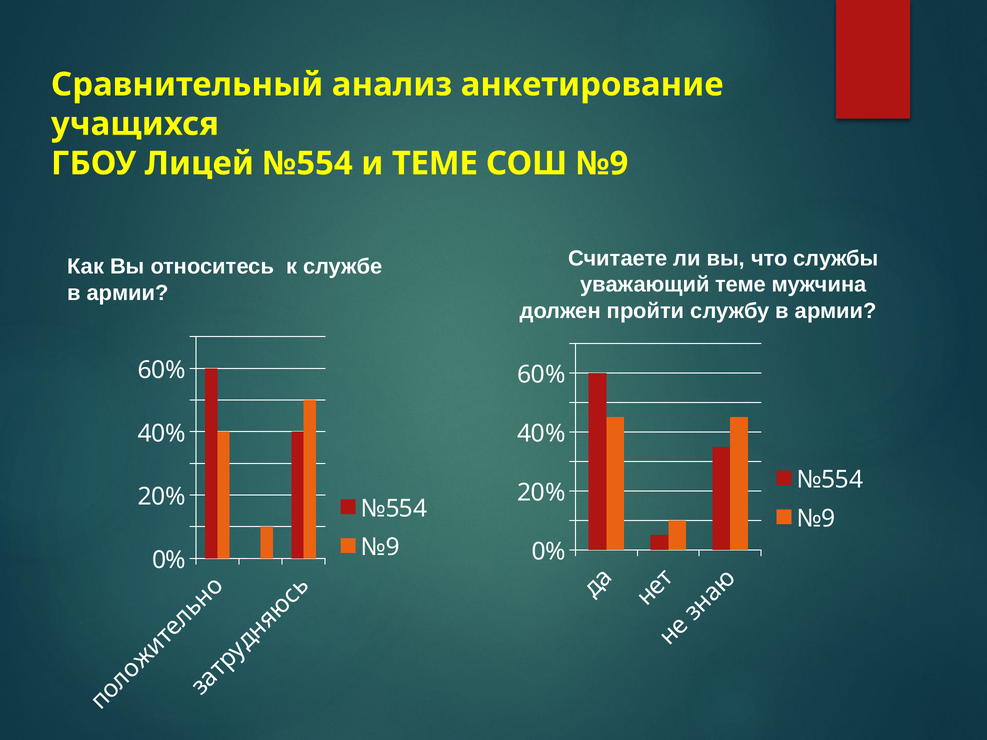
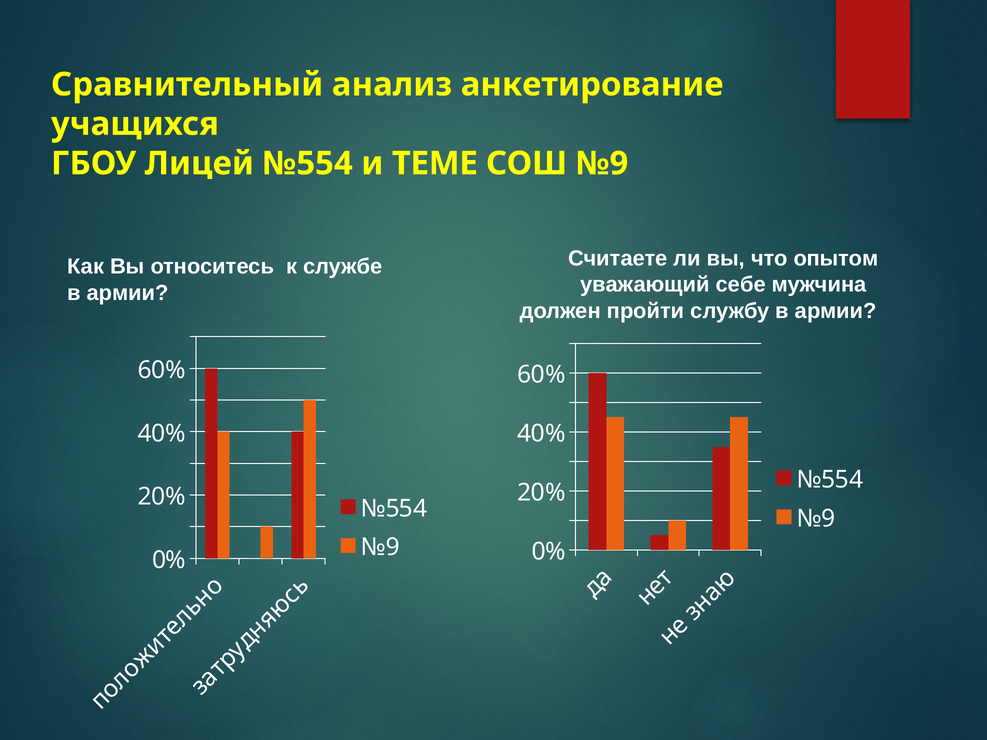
службы: службы -> опытом (836, 259)
уважающий теме: теме -> себе (741, 285)
